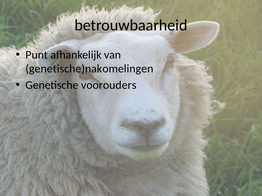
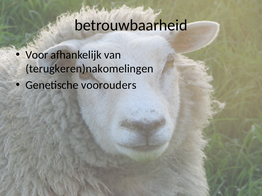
Punt: Punt -> Voor (37, 55)
genetische)nakomelingen: genetische)nakomelingen -> terugkeren)nakomelingen (89, 69)
